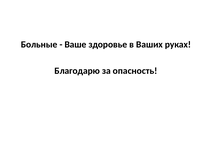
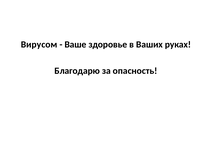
Больные: Больные -> Вирусом (39, 44)
